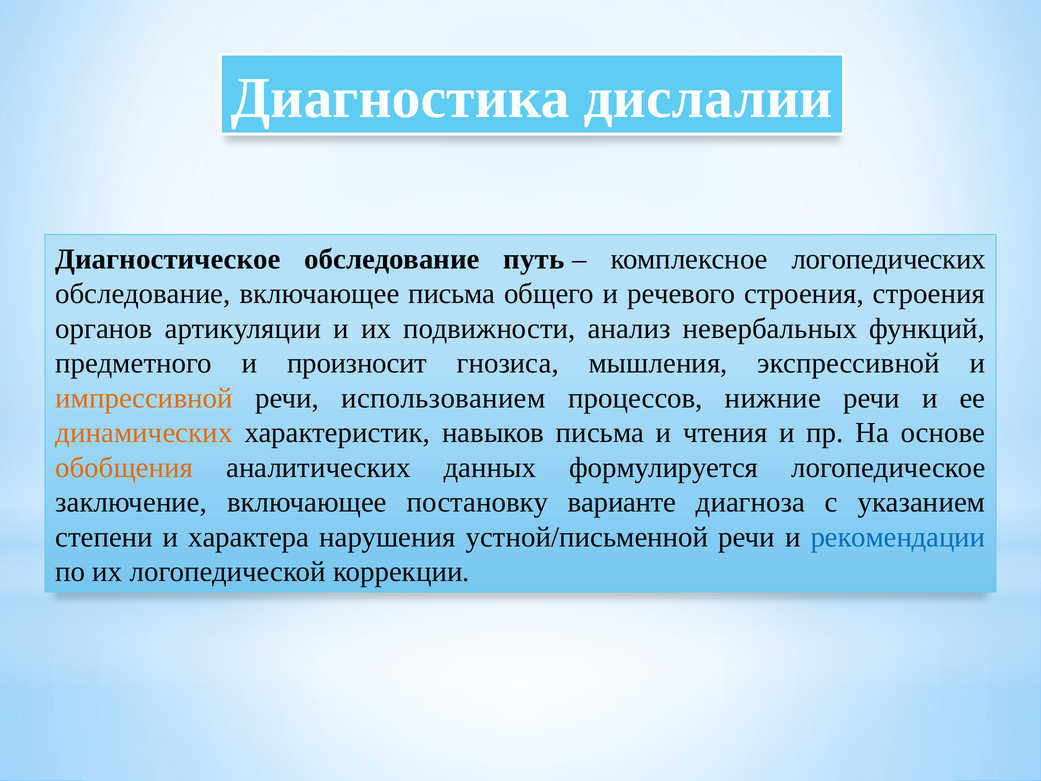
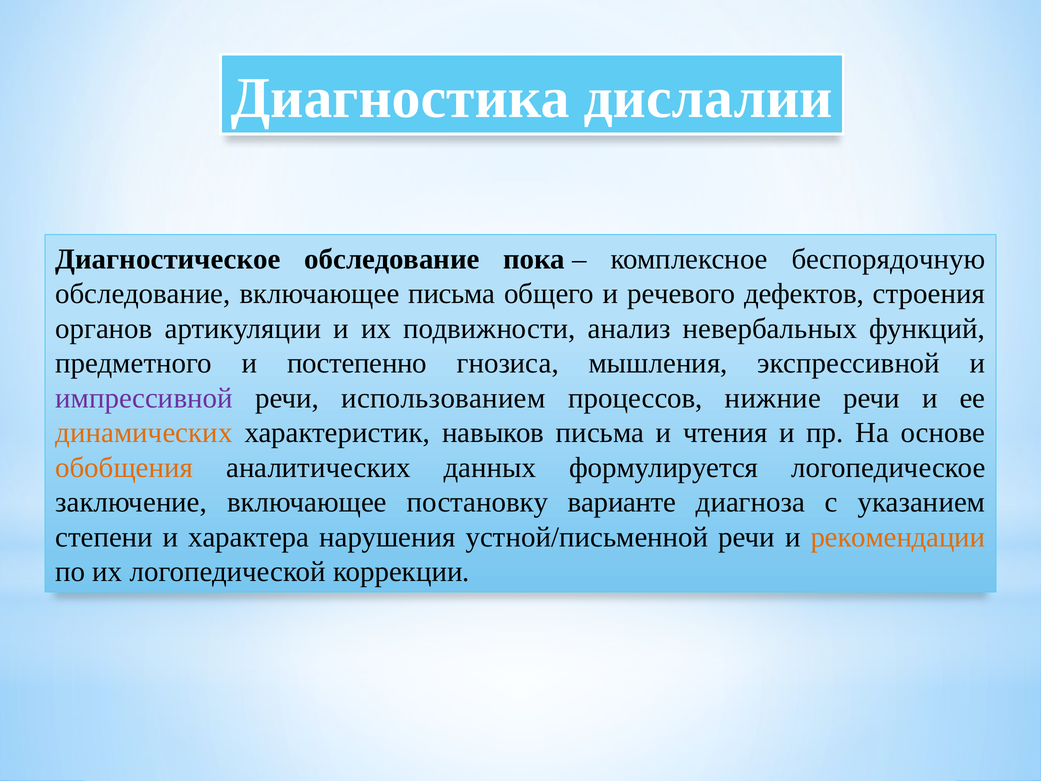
путь: путь -> пока (534, 259)
логопедических: логопедических -> беспорядочную (889, 259)
речевого строения: строения -> дефектов (804, 294)
произносит: произносит -> постепенно (357, 363)
импрессивной colour: orange -> purple (144, 398)
рекомендации colour: blue -> orange (898, 537)
